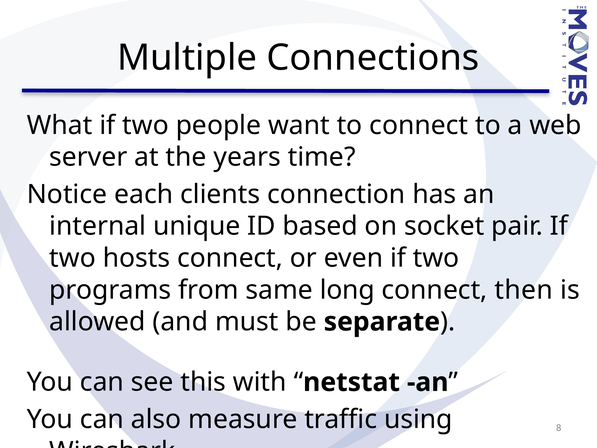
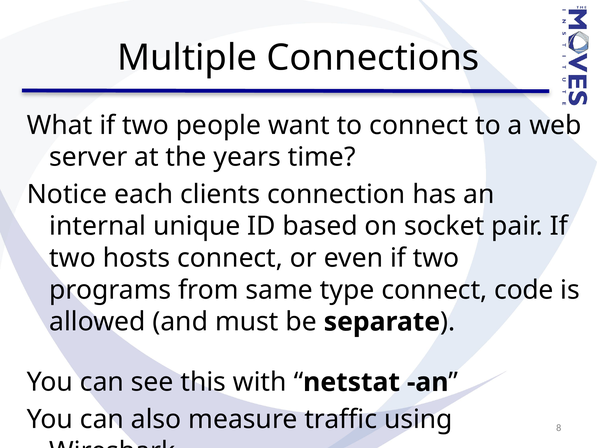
long: long -> type (347, 290)
then: then -> code (524, 290)
